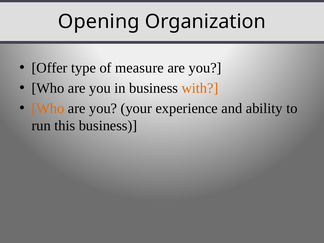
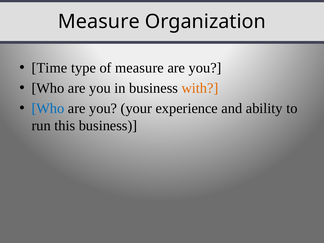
Opening: Opening -> Measure (99, 22)
Offer: Offer -> Time (49, 68)
Who colour: orange -> blue (48, 108)
